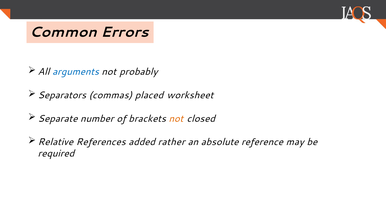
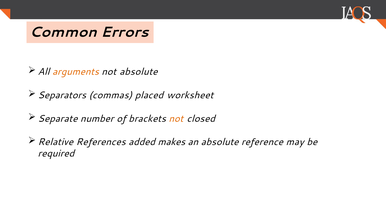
arguments colour: blue -> orange (76, 72)
not probably: probably -> absolute (139, 72)
rather: rather -> makes (171, 142)
